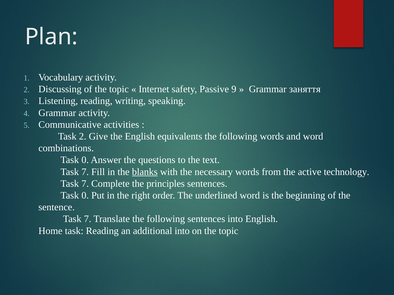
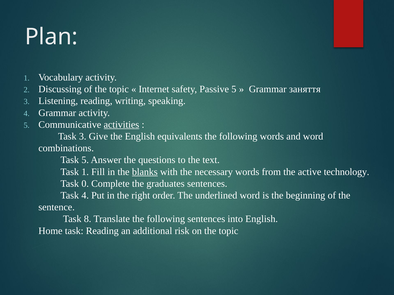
Passive 9: 9 -> 5 (234, 89)
activities underline: none -> present (121, 125)
Task 2: 2 -> 3 (83, 137)
0: 0 -> 5 (85, 160)
7: 7 -> 1 (85, 172)
7: 7 -> 0 (85, 184)
principles: principles -> graduates (166, 184)
0: 0 -> 4 (85, 196)
7: 7 -> 8 (88, 219)
additional into: into -> risk (182, 231)
